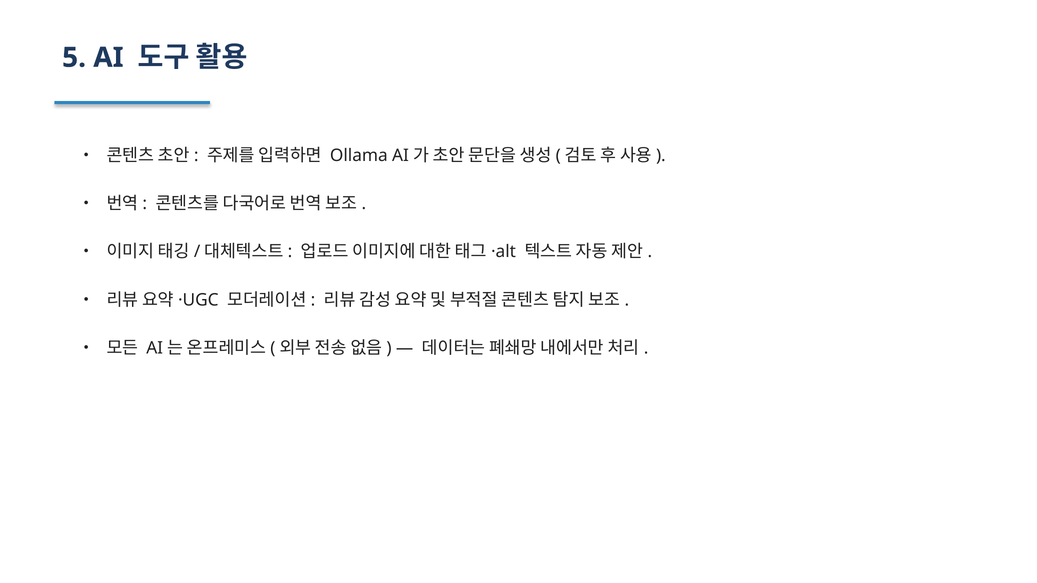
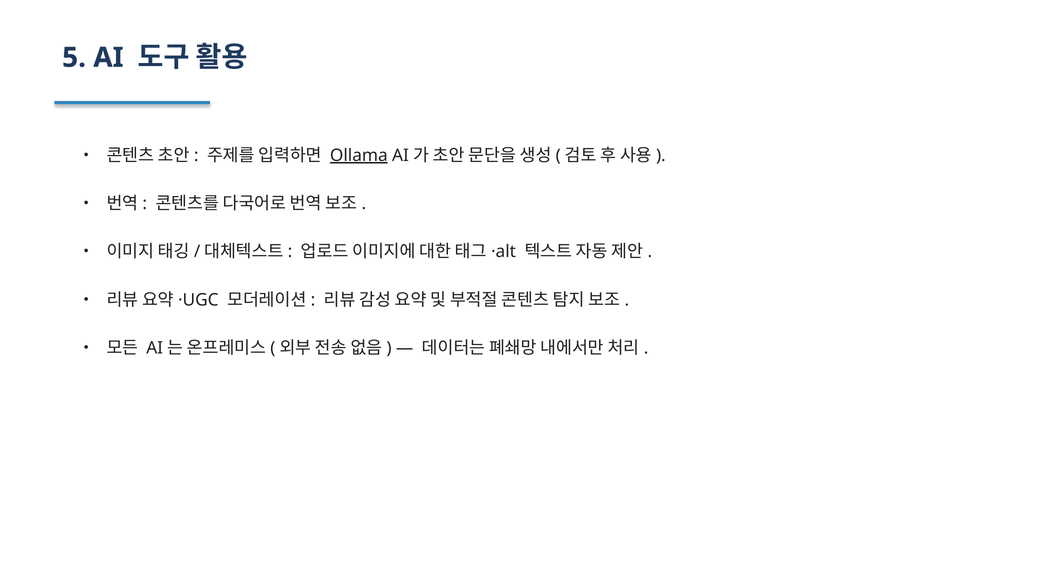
Ollama underline: none -> present (359, 155)
